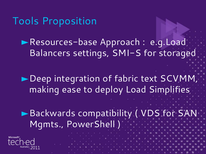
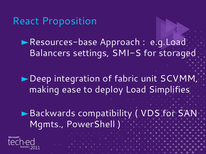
Tools: Tools -> React (26, 21)
text: text -> unit (149, 79)
